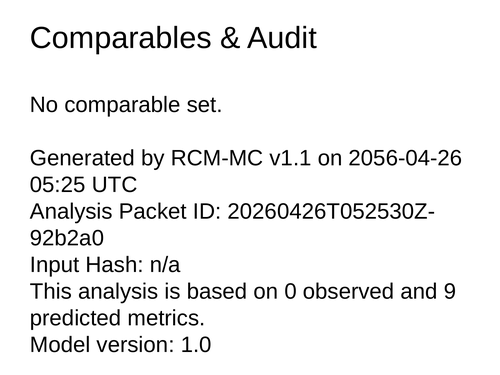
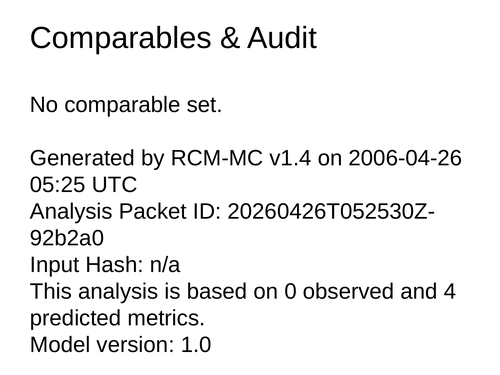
v1.1: v1.1 -> v1.4 (291, 158)
2056-04-26: 2056-04-26 -> 2006-04-26 (405, 158)
9: 9 -> 4 (450, 292)
